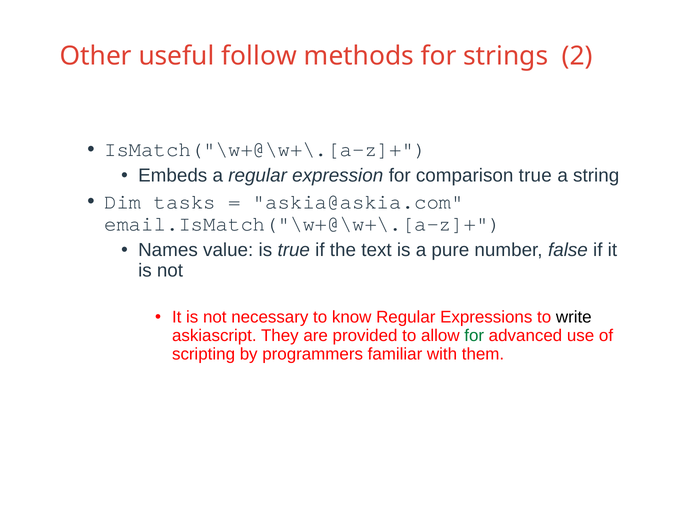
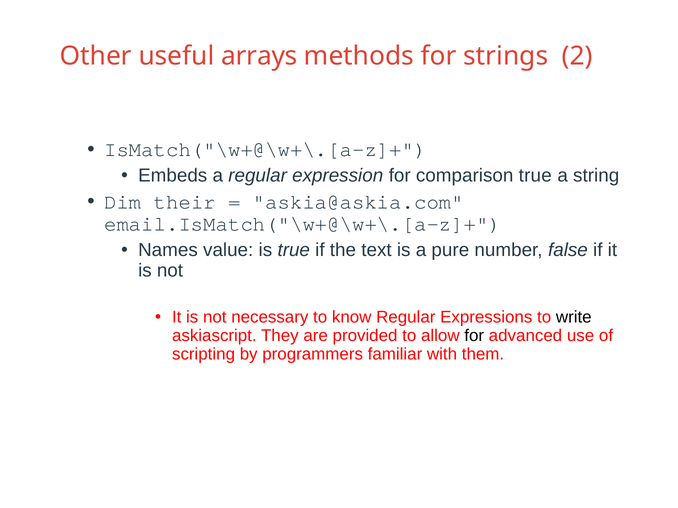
follow: follow -> arrays (259, 56)
tasks: tasks -> their (185, 202)
for colour: green -> black (474, 336)
